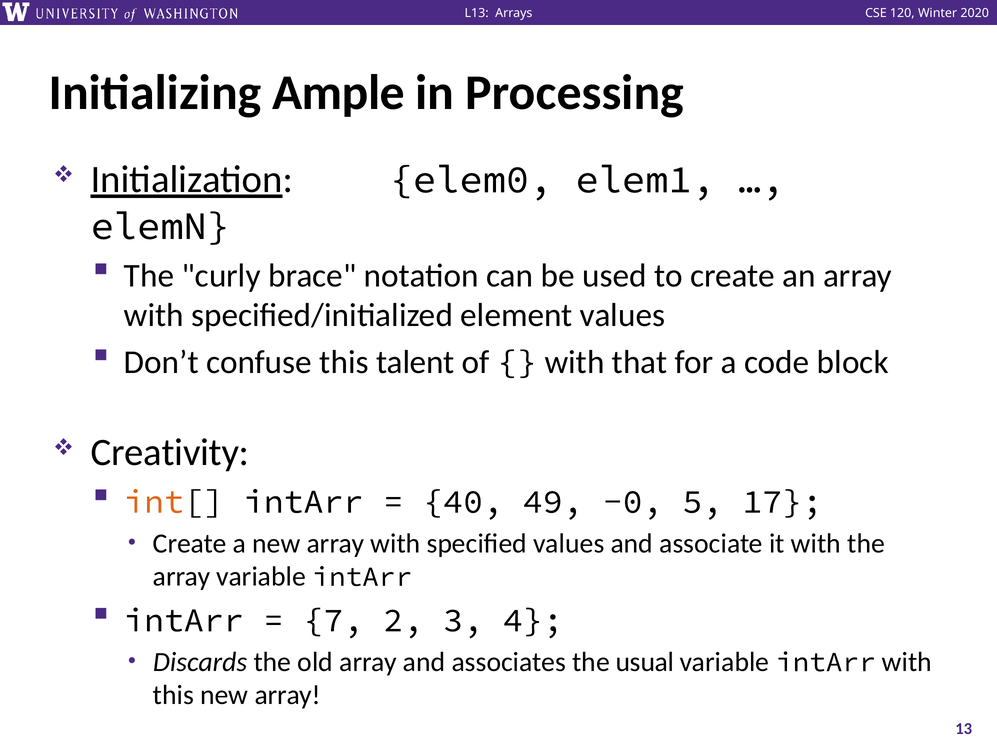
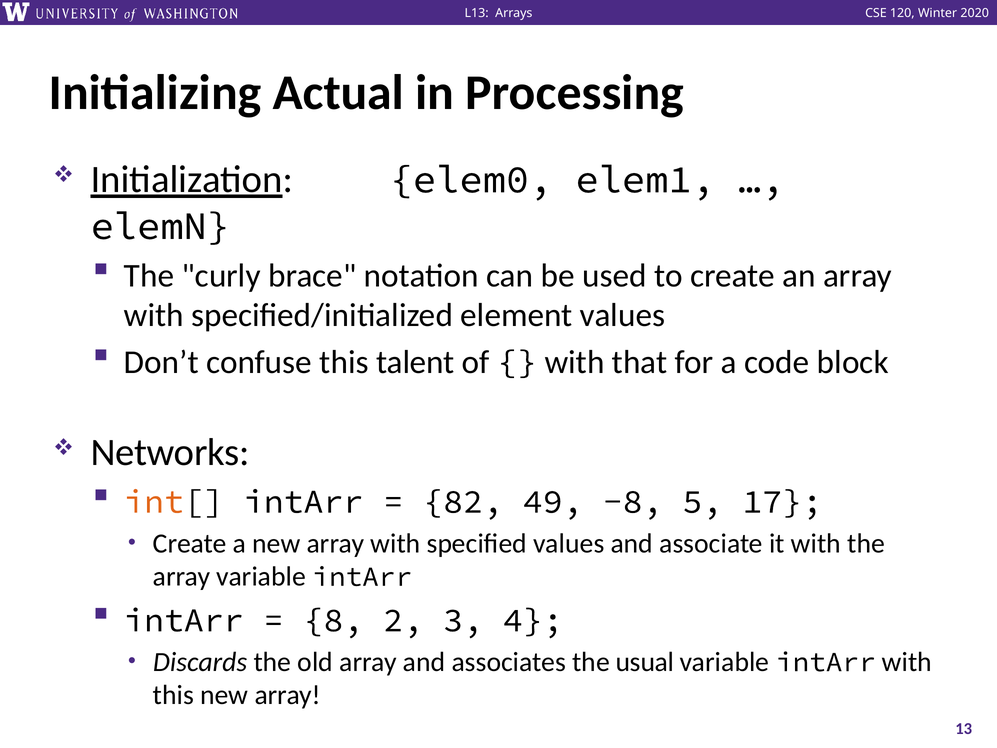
Ample: Ample -> Actual (338, 93)
Creativity: Creativity -> Networks (170, 452)
40: 40 -> 82 (463, 502)
-0: -0 -> -8 (633, 502)
7: 7 -> 8 (333, 620)
